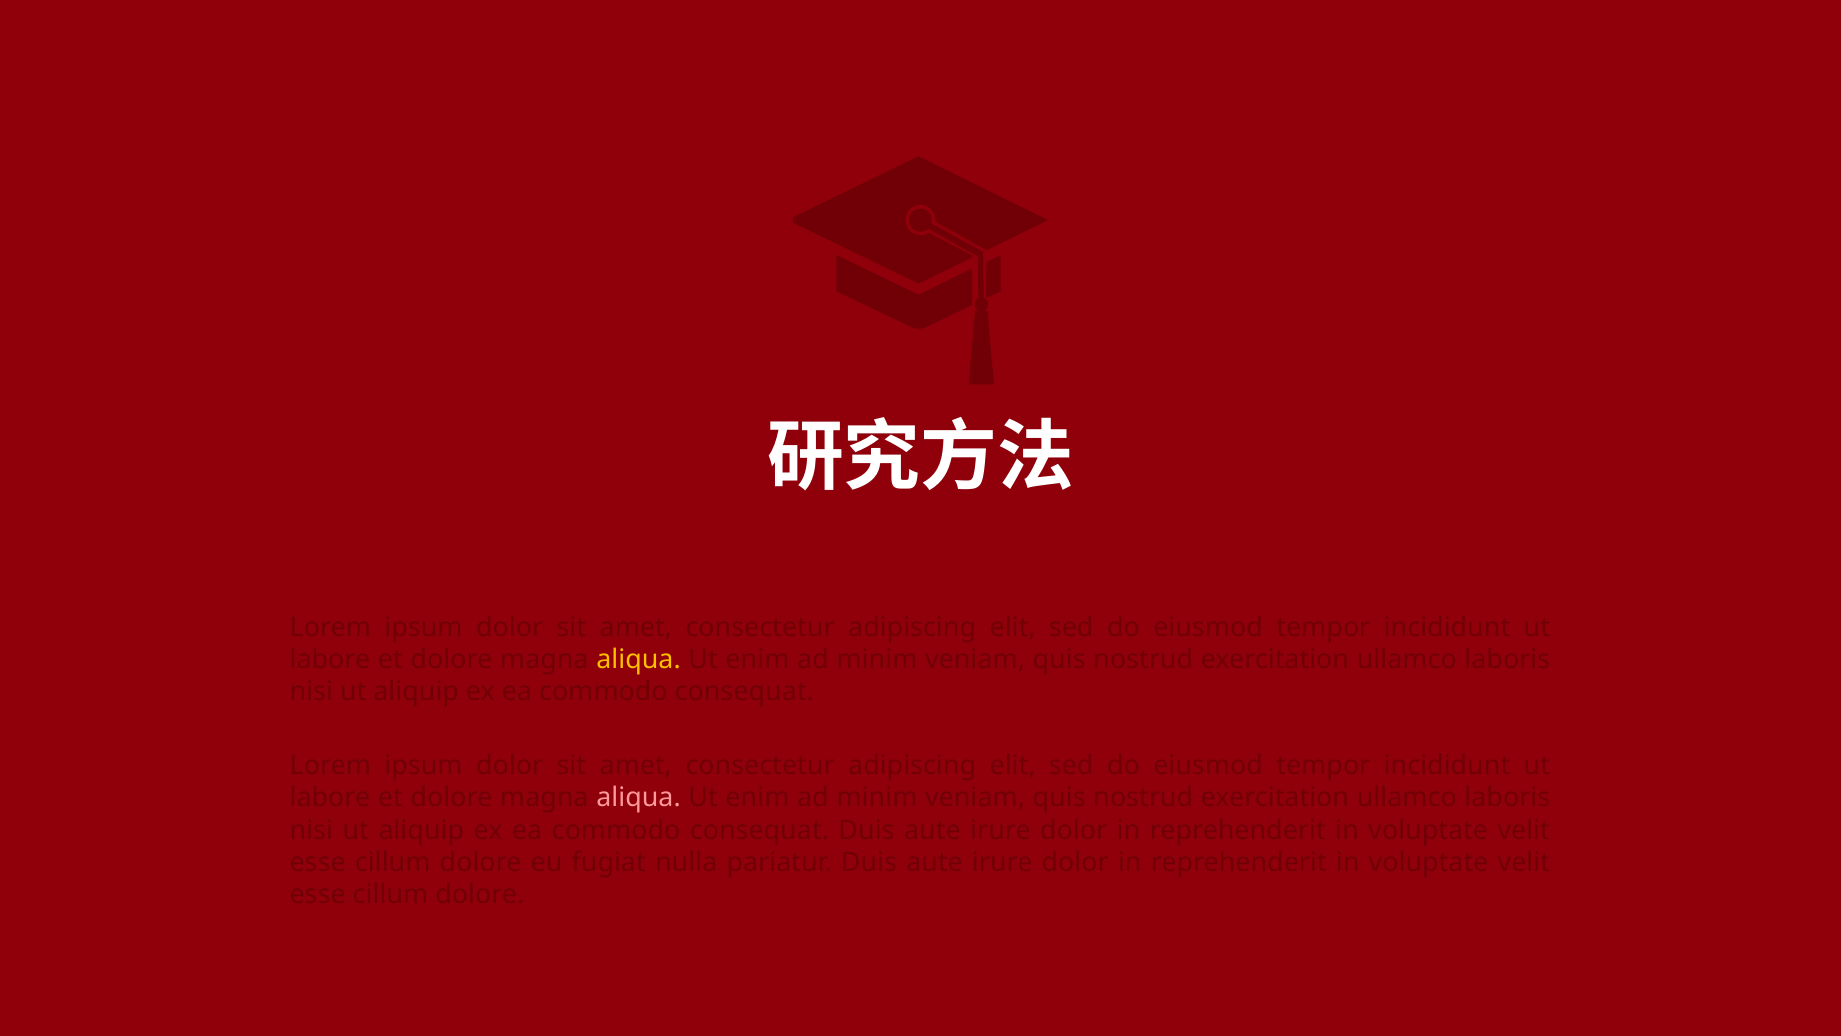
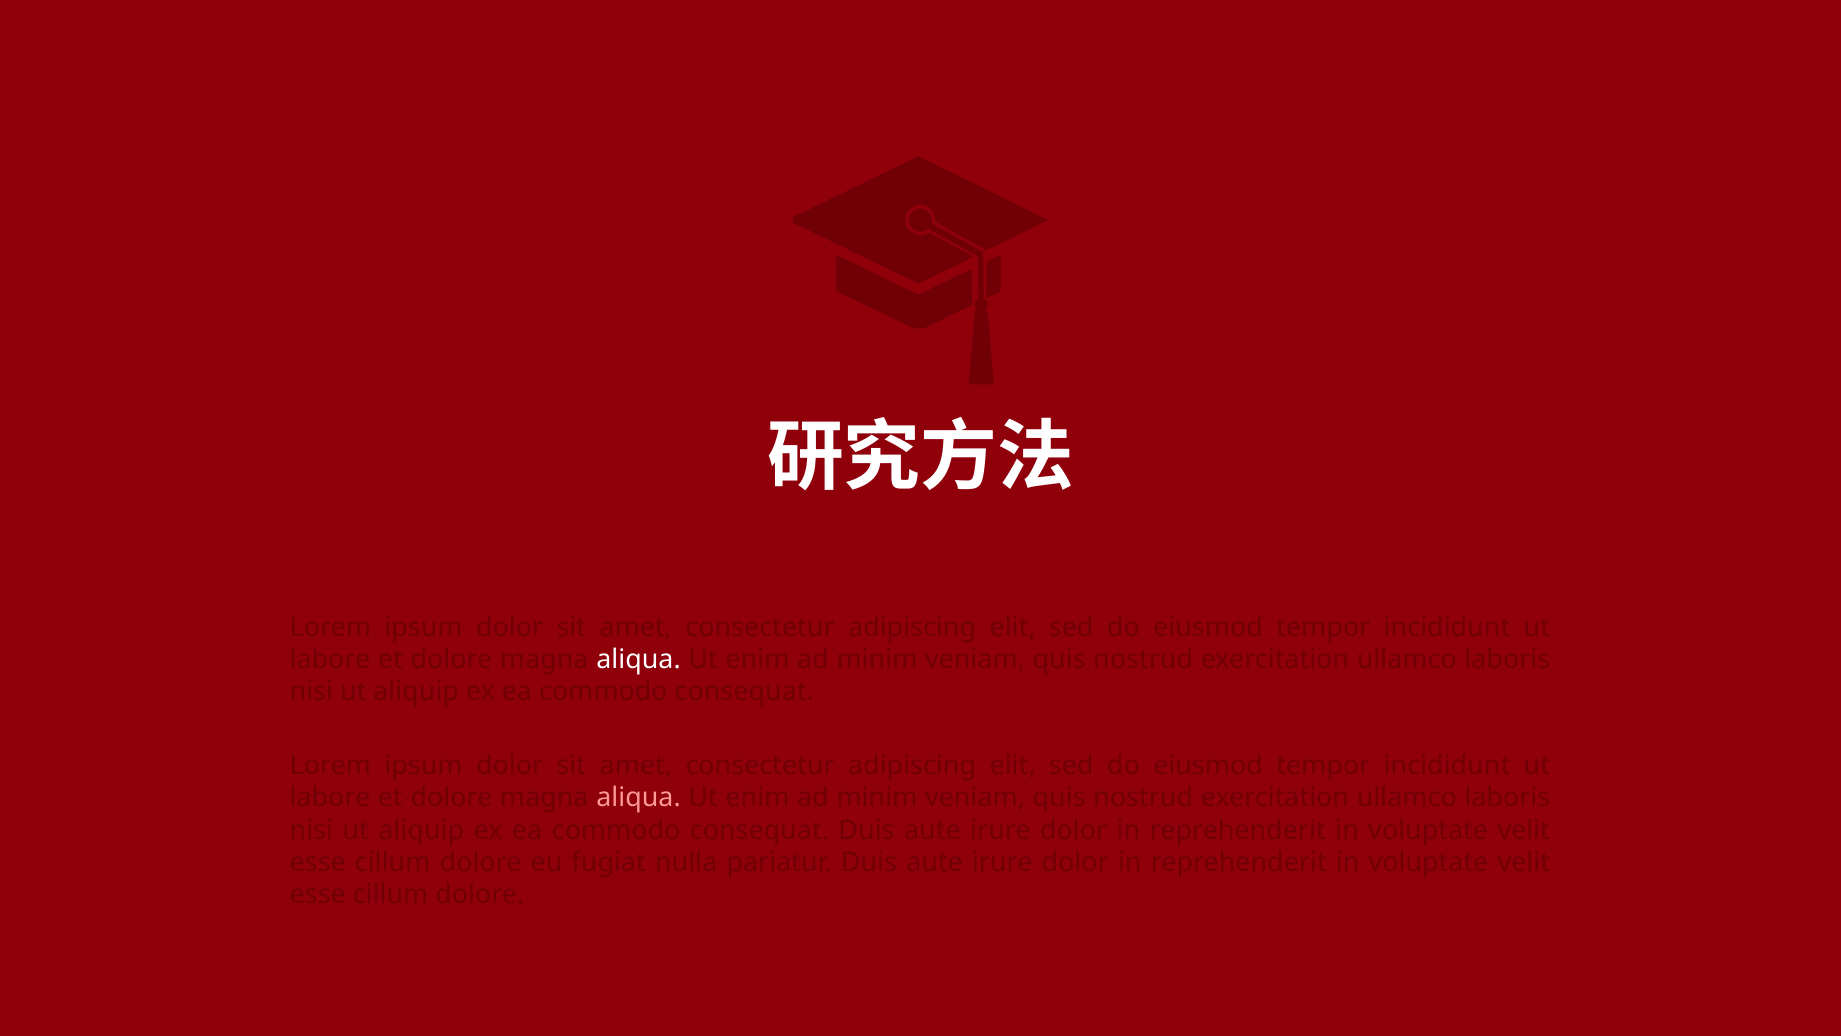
aliqua colour: yellow -> white (639, 659)
